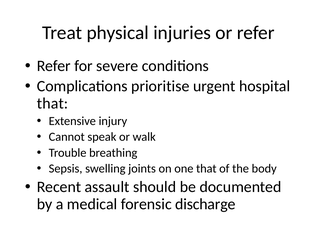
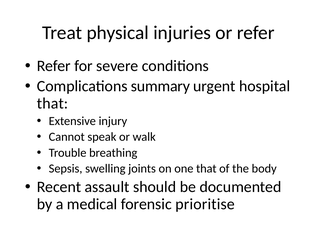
prioritise: prioritise -> summary (160, 86)
discharge: discharge -> prioritise (205, 204)
